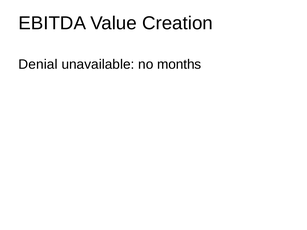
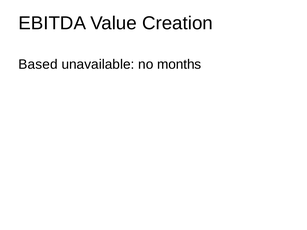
Denial: Denial -> Based (38, 64)
